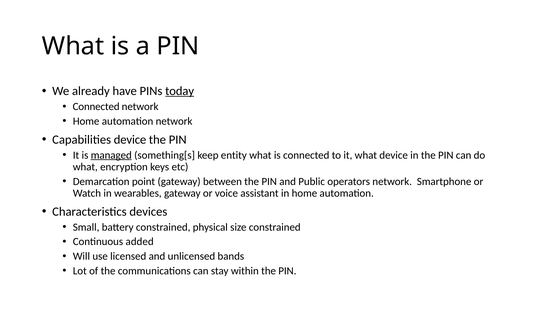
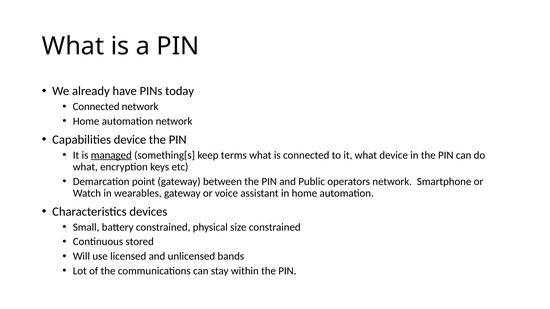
today underline: present -> none (180, 91)
entity: entity -> terms (234, 155)
added: added -> stored (140, 242)
